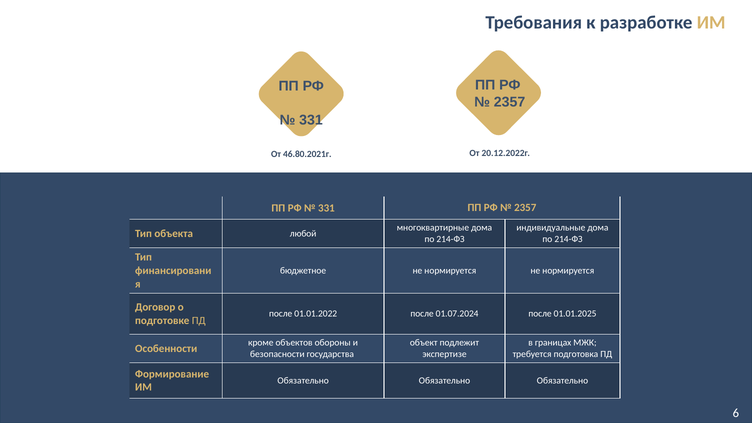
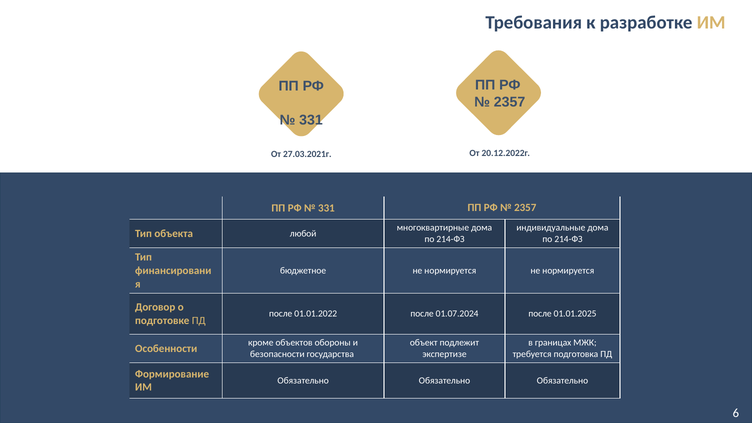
46.80.2021г: 46.80.2021г -> 27.03.2021г (307, 154)
